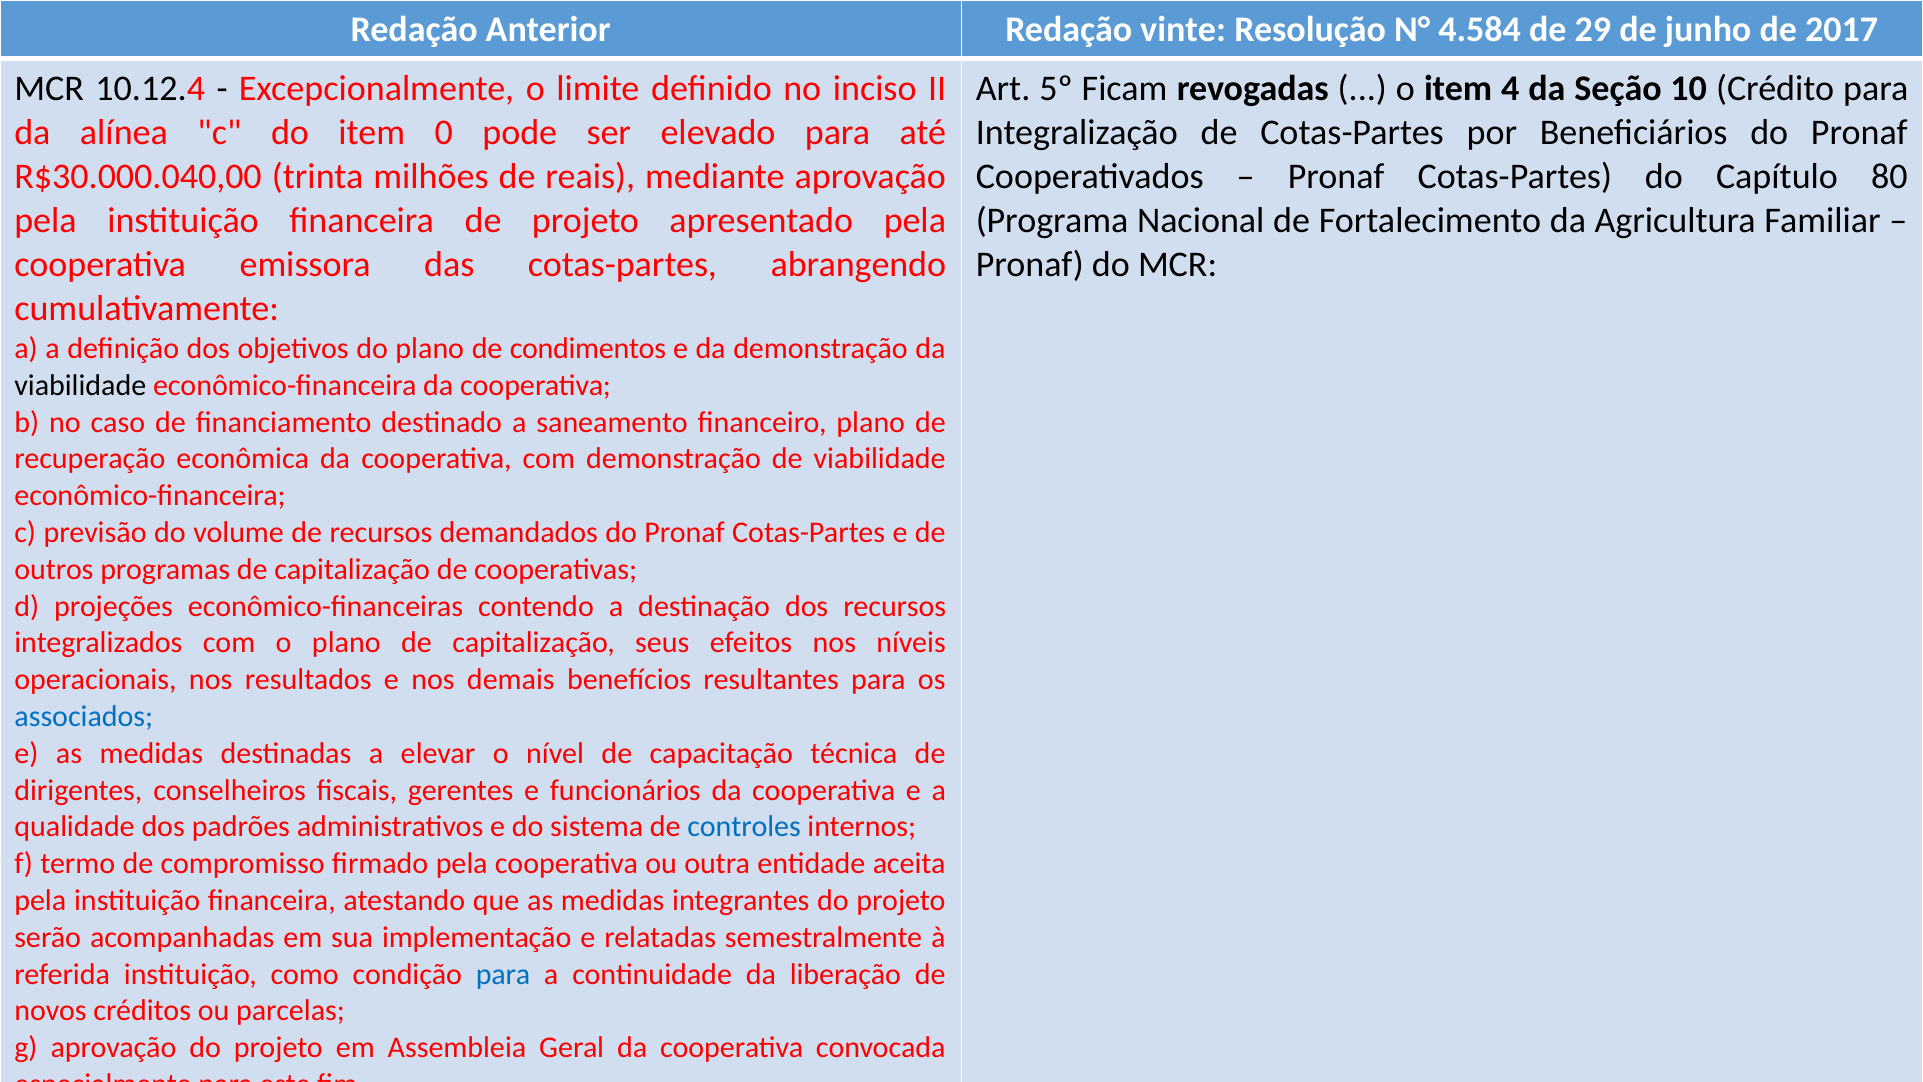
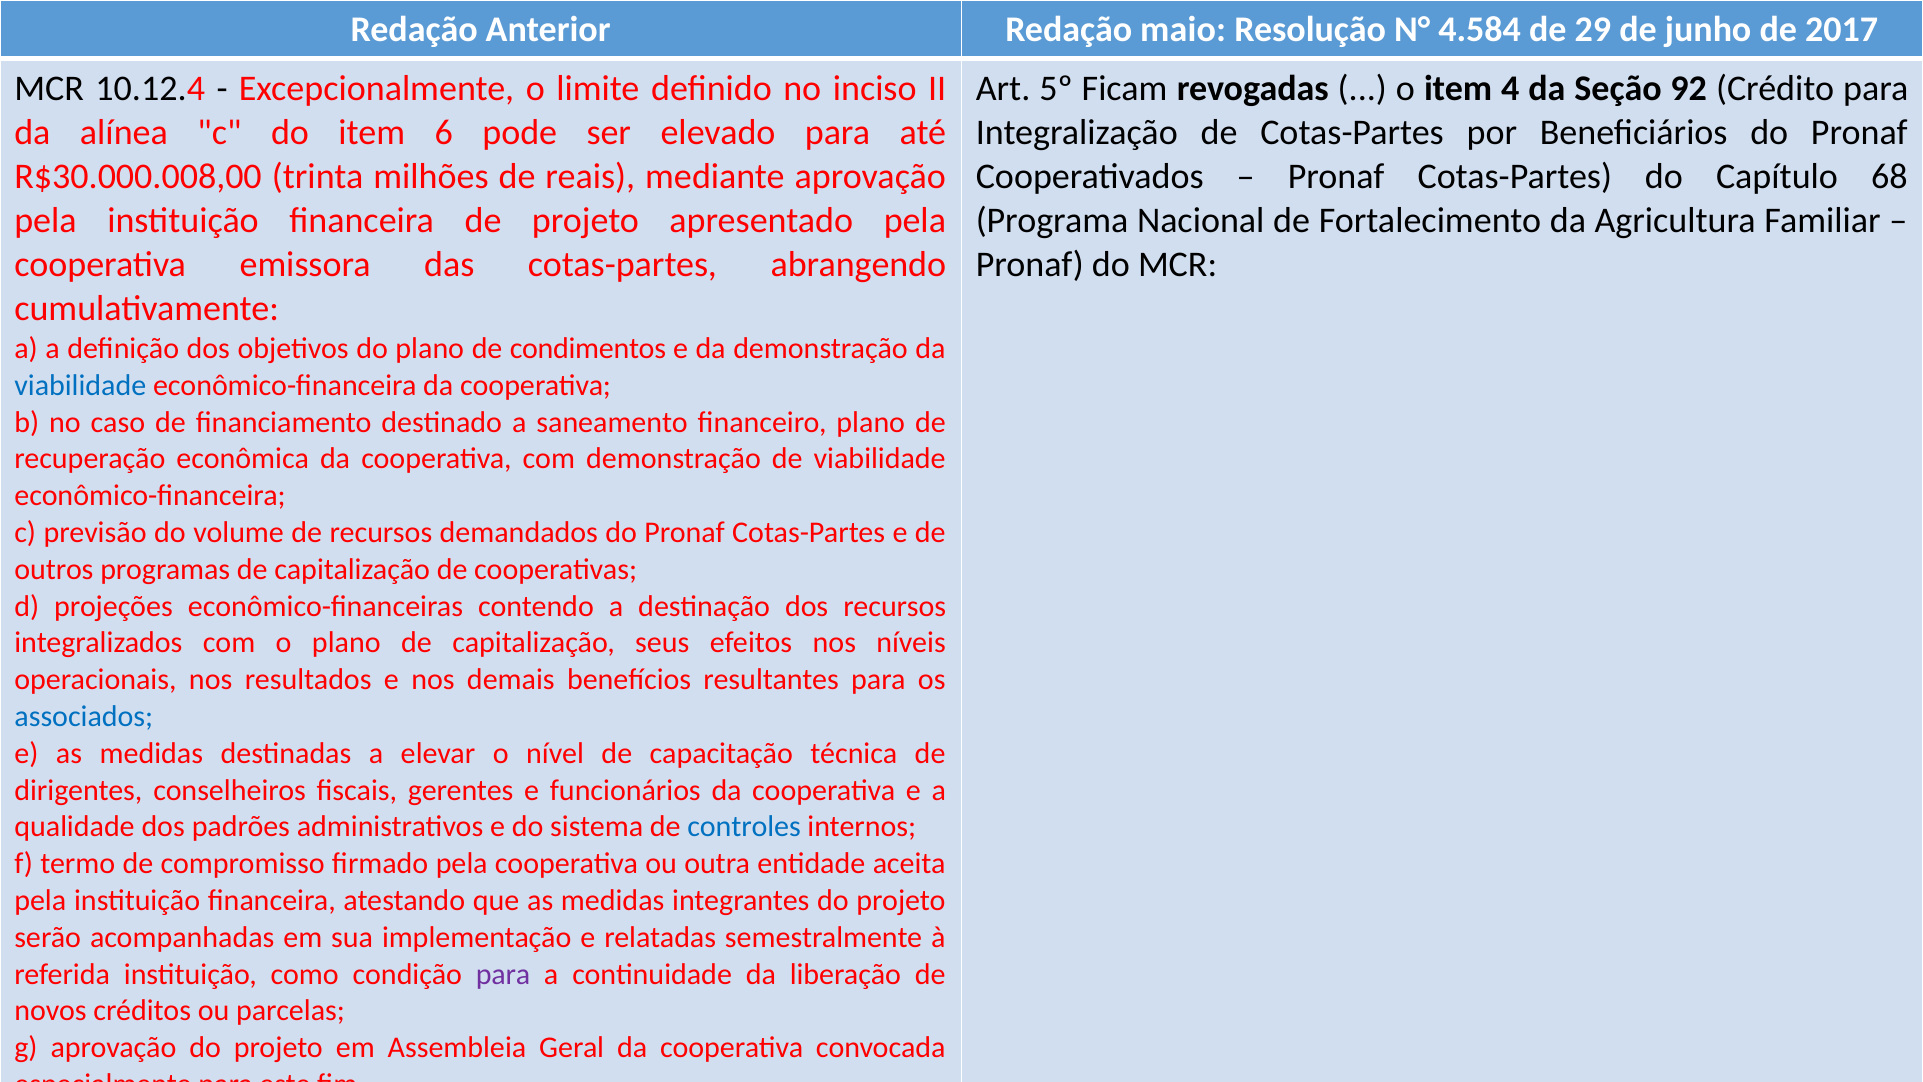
vinte: vinte -> maio (1183, 30)
10: 10 -> 92 (1689, 88)
0: 0 -> 6 (444, 132)
R$30.000.040,00: R$30.000.040,00 -> R$30.000.008,00 (138, 176)
80: 80 -> 68 (1889, 176)
viabilidade colour: black -> blue (80, 385)
para colour: blue -> purple (503, 974)
